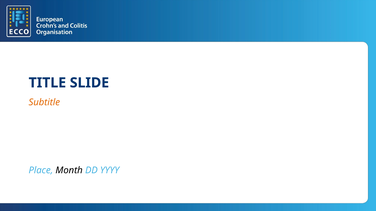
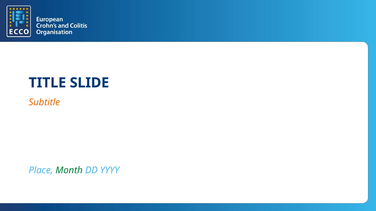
Month colour: black -> green (69, 171)
